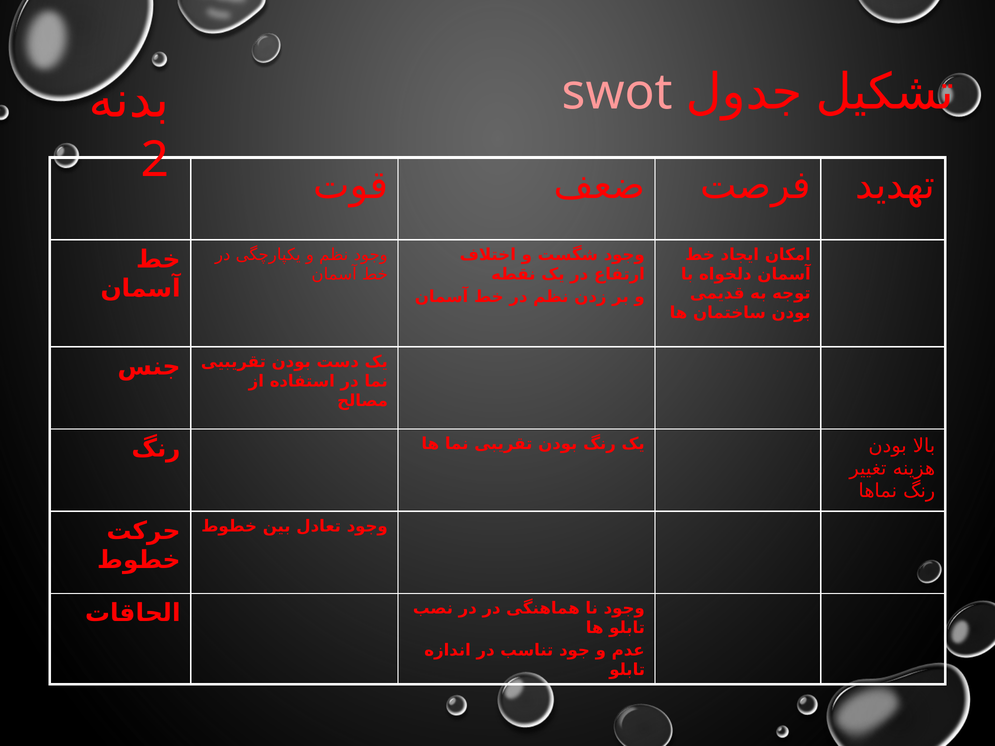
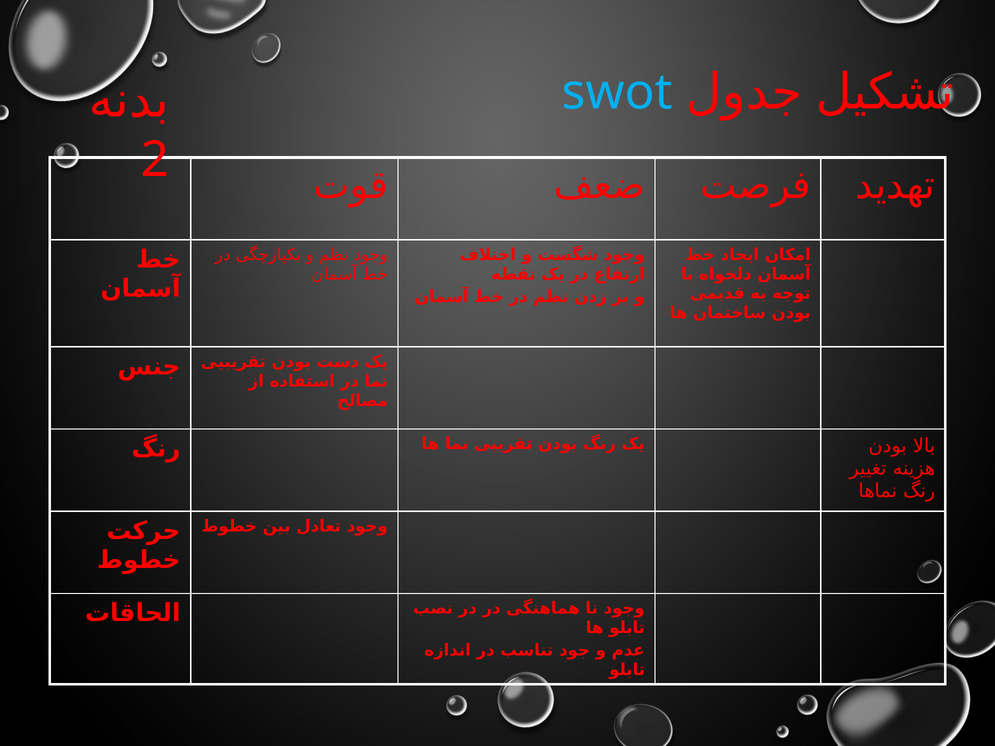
swot colour: pink -> light blue (617, 93)
